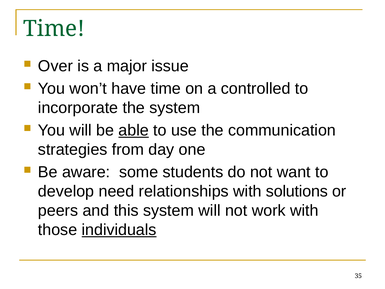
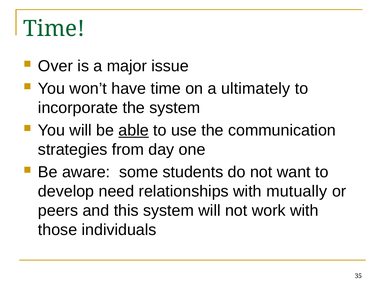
controlled: controlled -> ultimately (256, 89)
solutions: solutions -> mutually (297, 191)
individuals underline: present -> none (119, 230)
